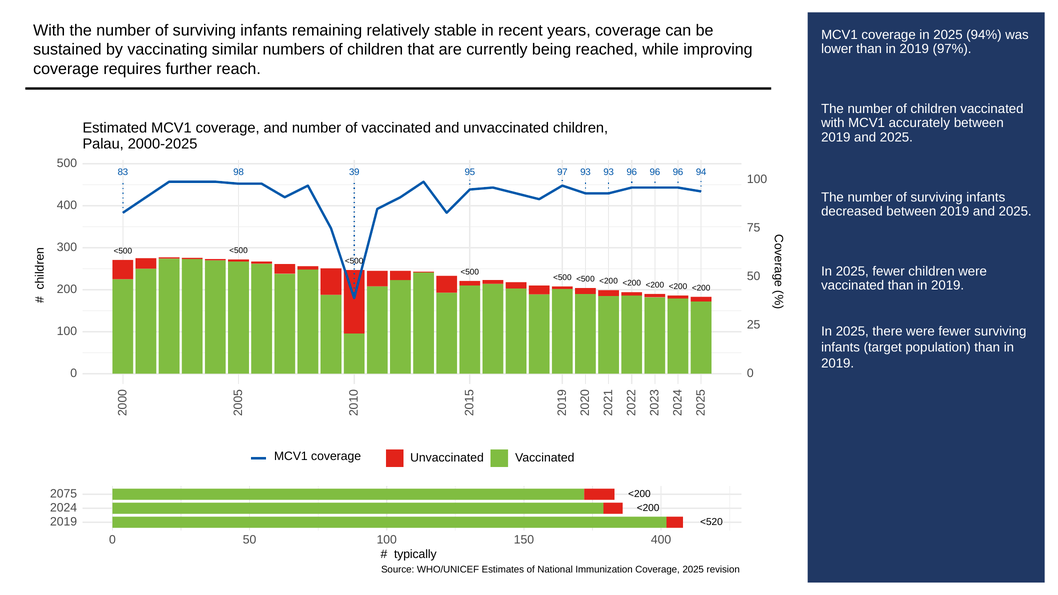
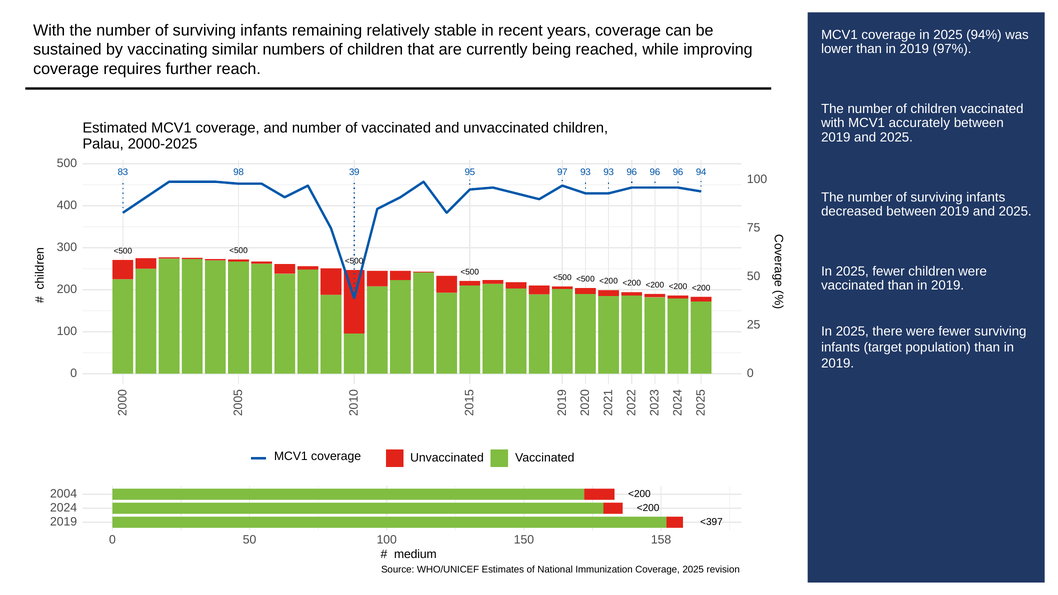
2075: 2075 -> 2004 (64, 494)
<520: <520 -> <397 (711, 522)
150 400: 400 -> 158 (661, 540)
typically: typically -> medium (415, 554)
